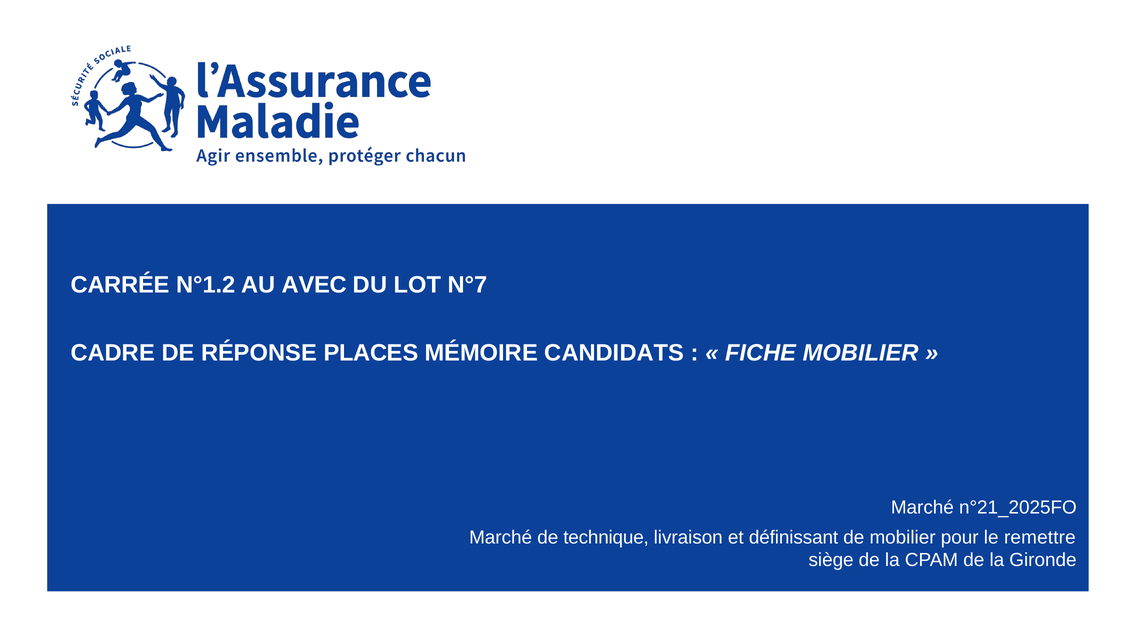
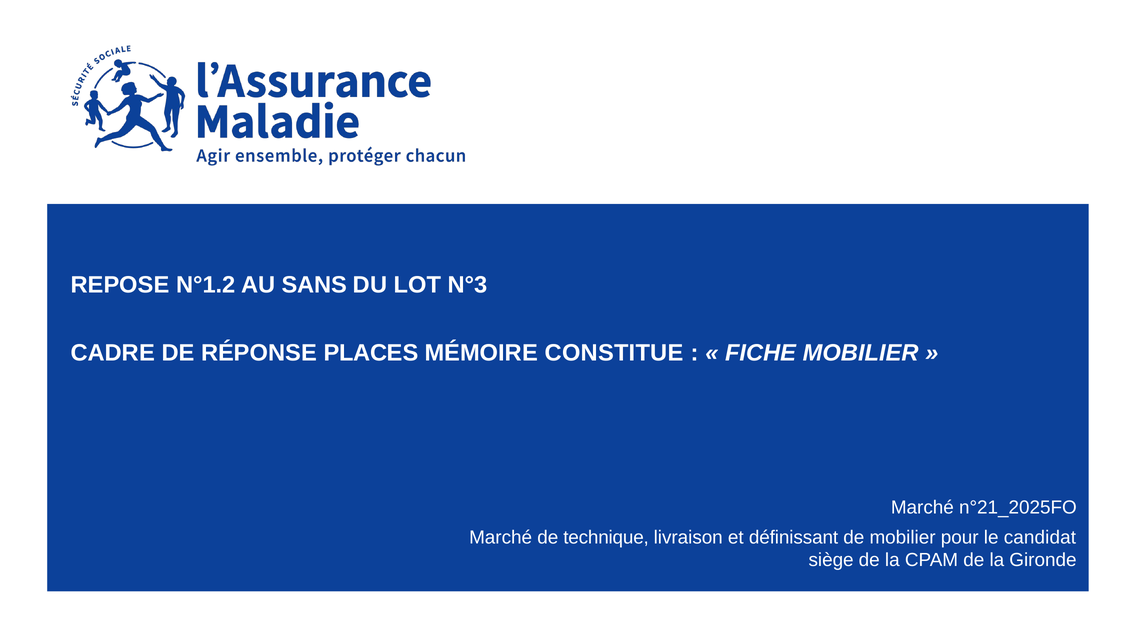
CARRÉE: CARRÉE -> REPOSE (120, 285)
AVEC: AVEC -> SANS (314, 285)
N°7: N°7 -> N°3 (468, 285)
CANDIDATS: CANDIDATS -> CONSTITUE (614, 353)
remettre: remettre -> candidat (1040, 537)
